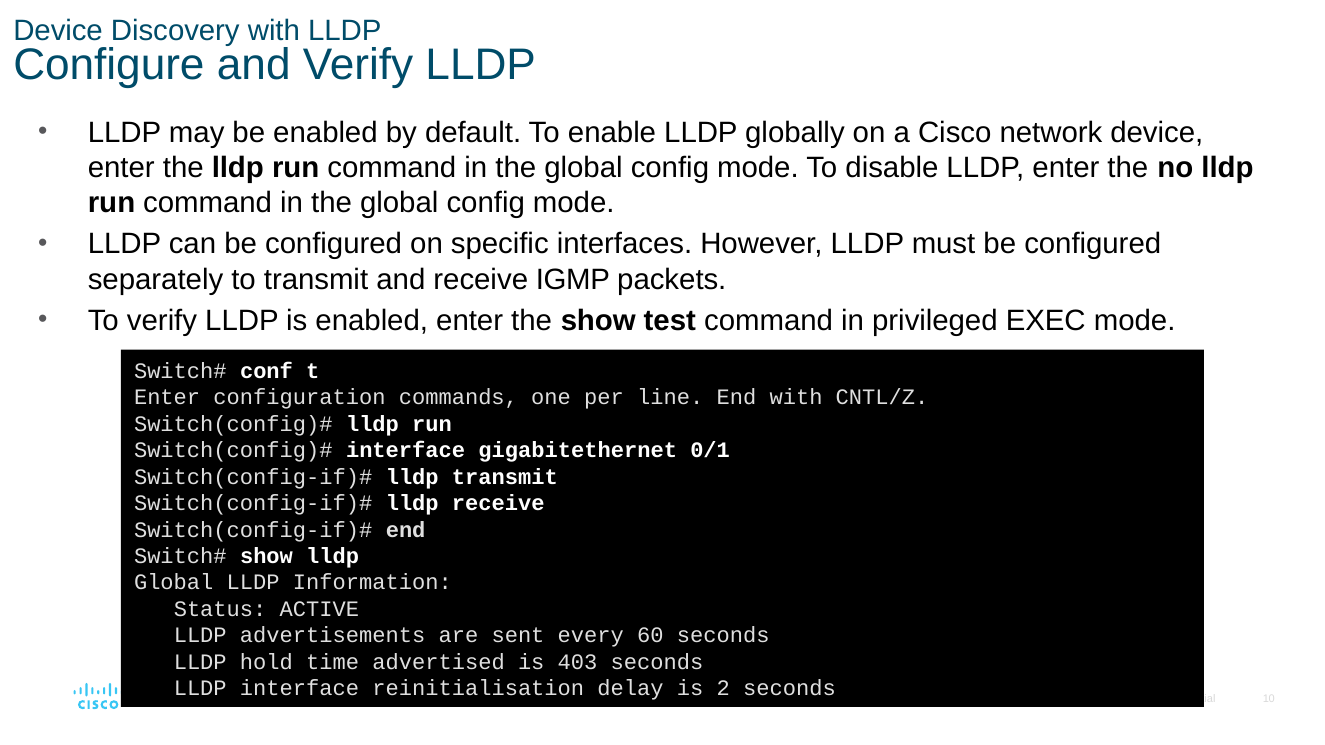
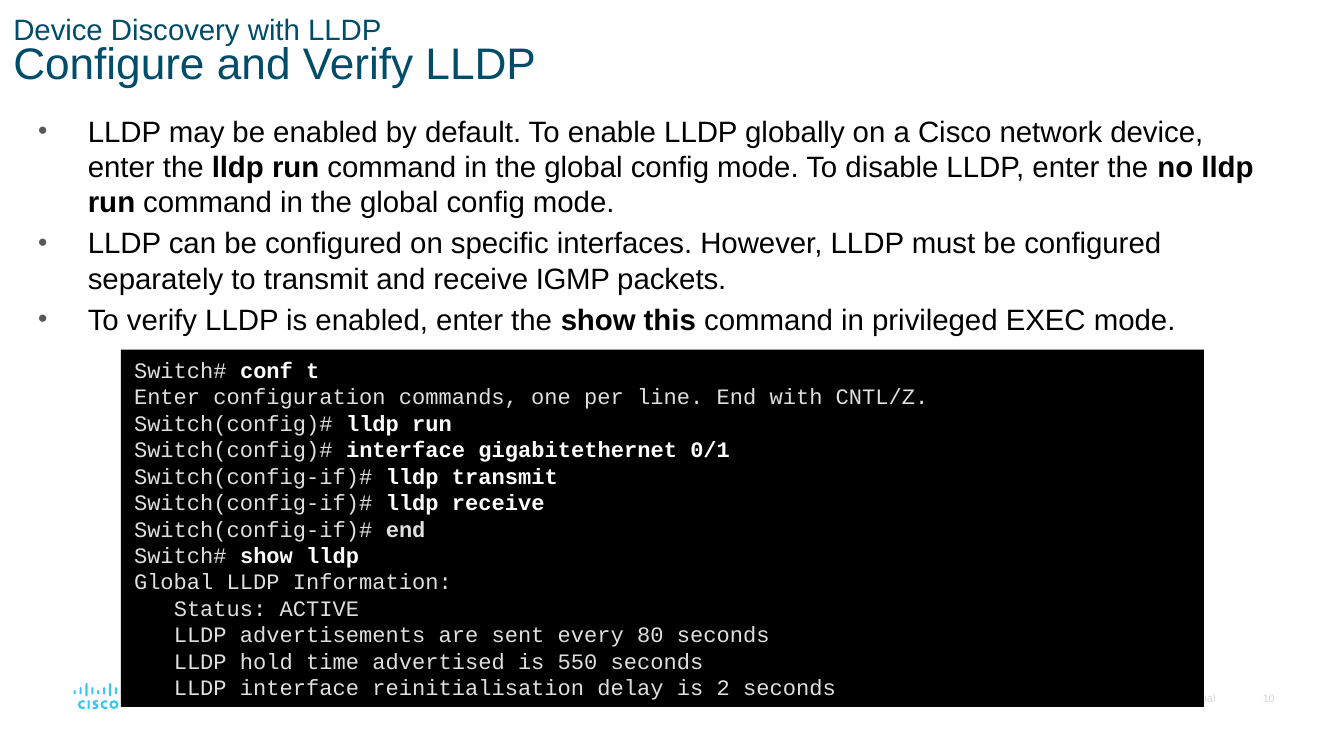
test: test -> this (670, 321)
60: 60 -> 80 (650, 636)
403: 403 -> 550 (578, 662)
